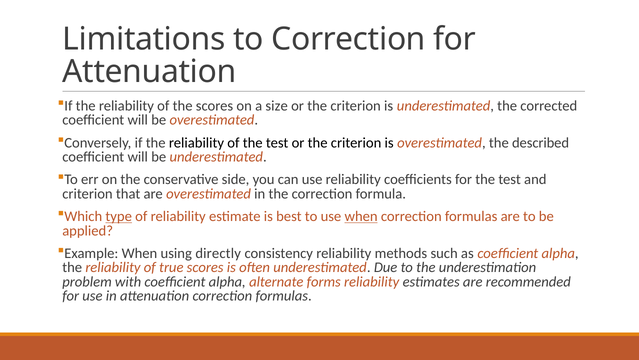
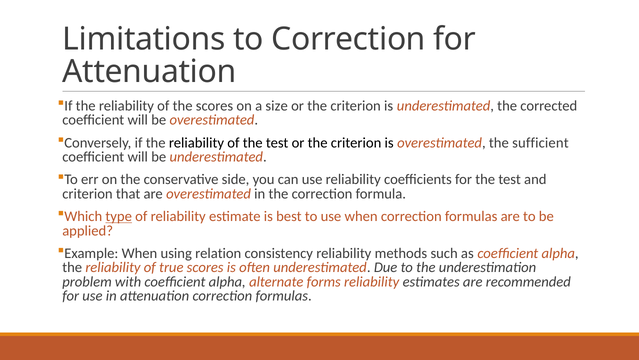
described: described -> sufficient (540, 142)
when underline: present -> none (361, 216)
directly: directly -> relation (218, 253)
